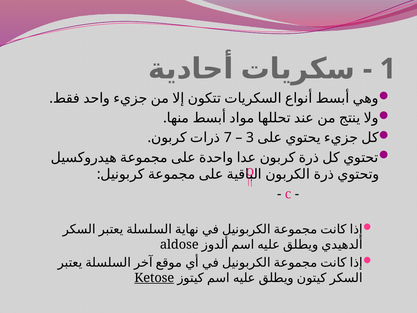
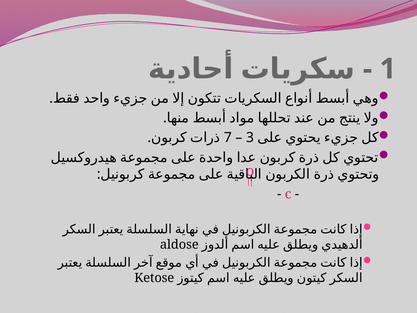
Ketose underline: present -> none (154, 278)
